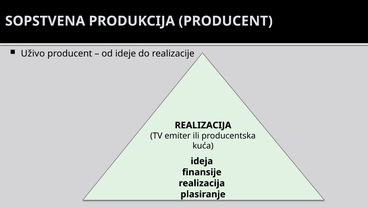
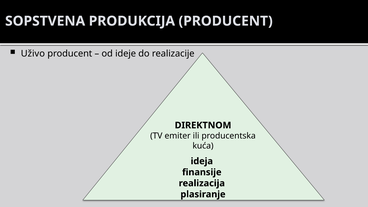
REALIZACIJA: REALIZACIJA -> DIREKTNOM (203, 125)
